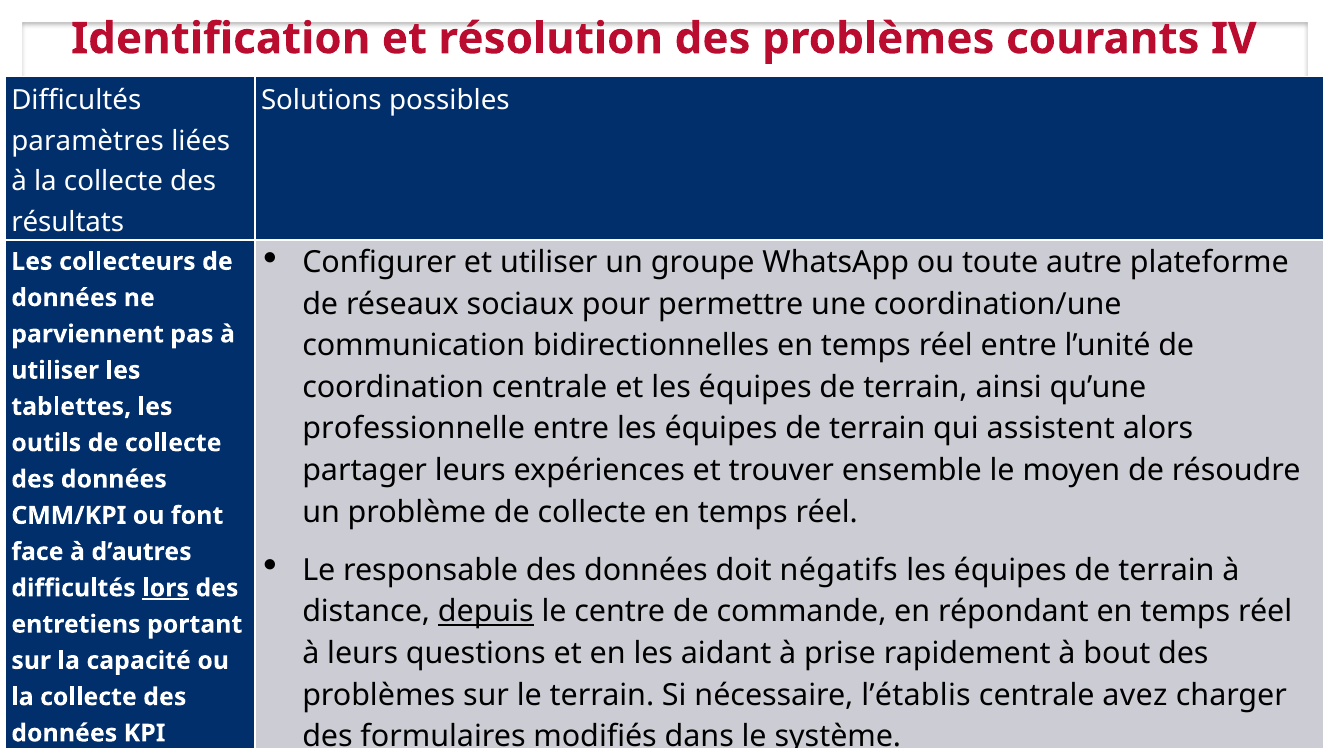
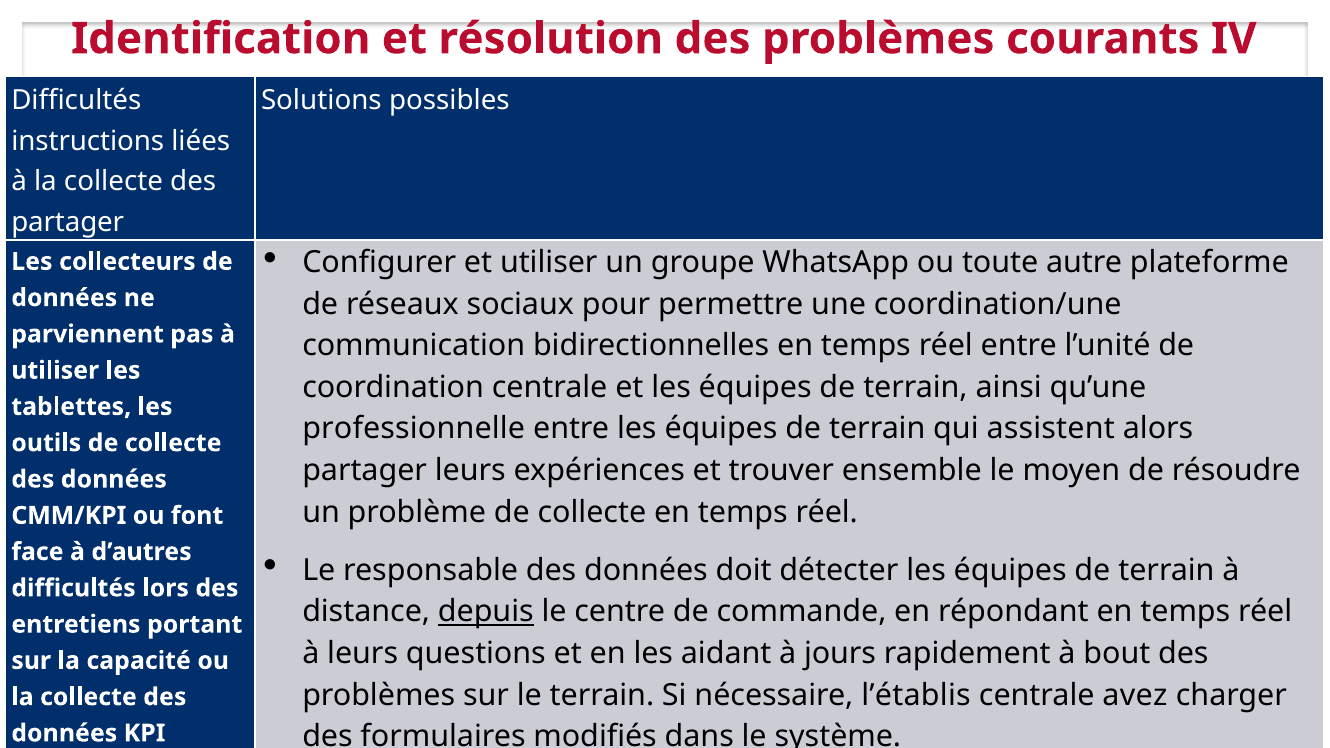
paramètres: paramètres -> instructions (88, 141)
résultats: résultats -> partager (68, 222)
négatifs: négatifs -> détecter (839, 570)
lors underline: present -> none (166, 588)
prise: prise -> jours (840, 654)
